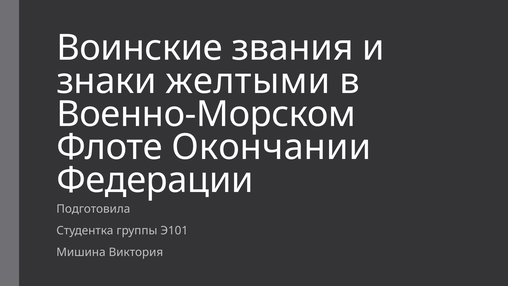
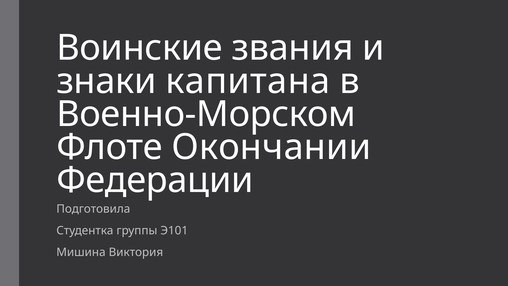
желтыми: желтыми -> капитана (248, 81)
